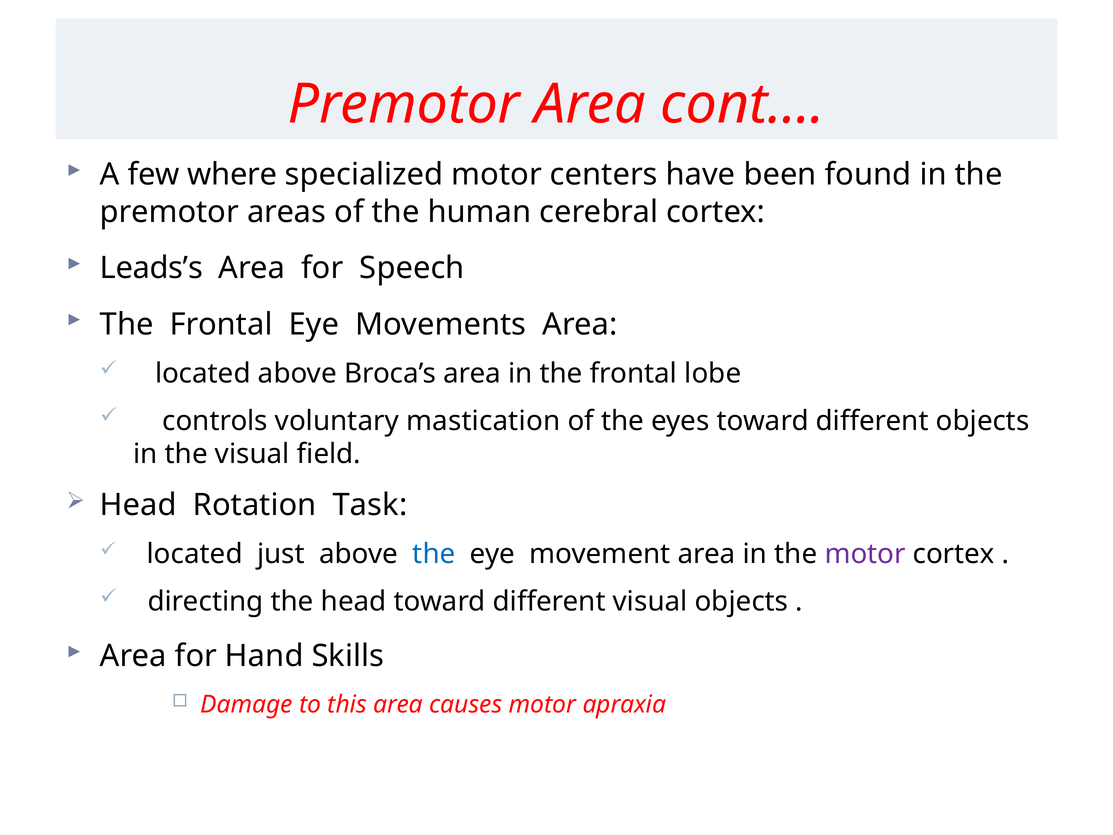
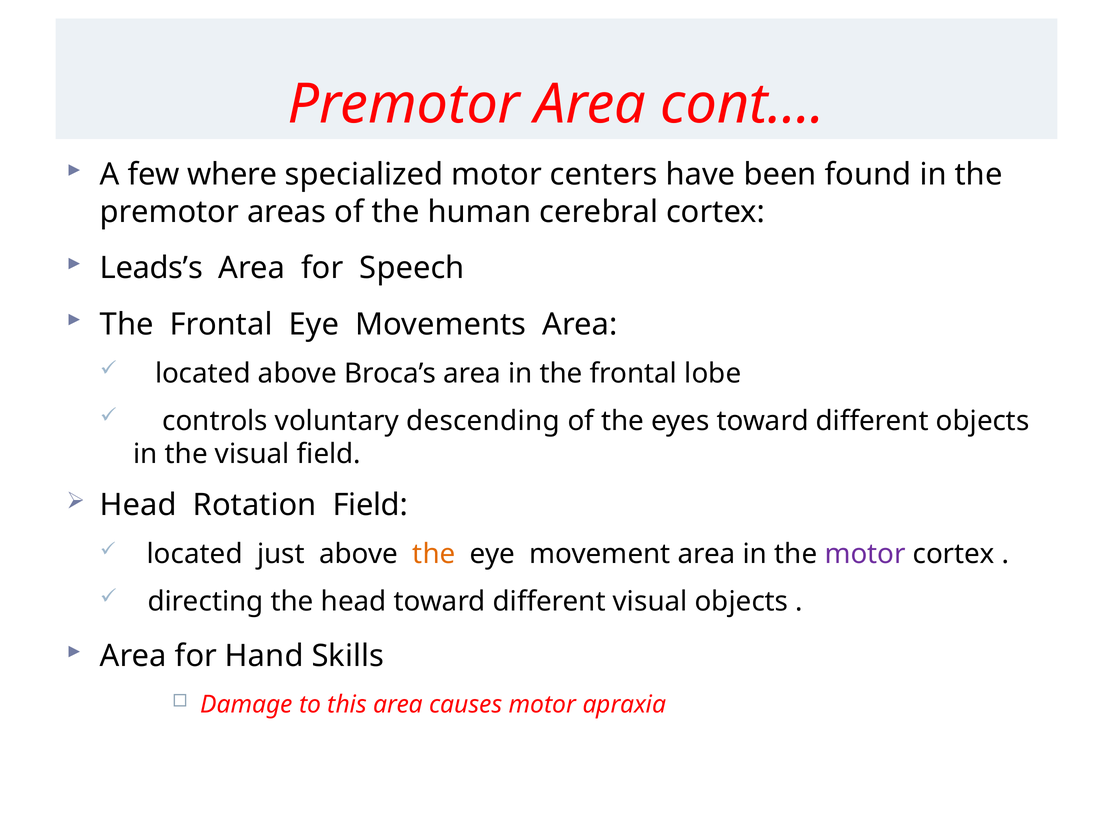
mastication: mastication -> descending (483, 421)
Rotation Task: Task -> Field (370, 505)
the colour: blue -> orange (434, 554)
